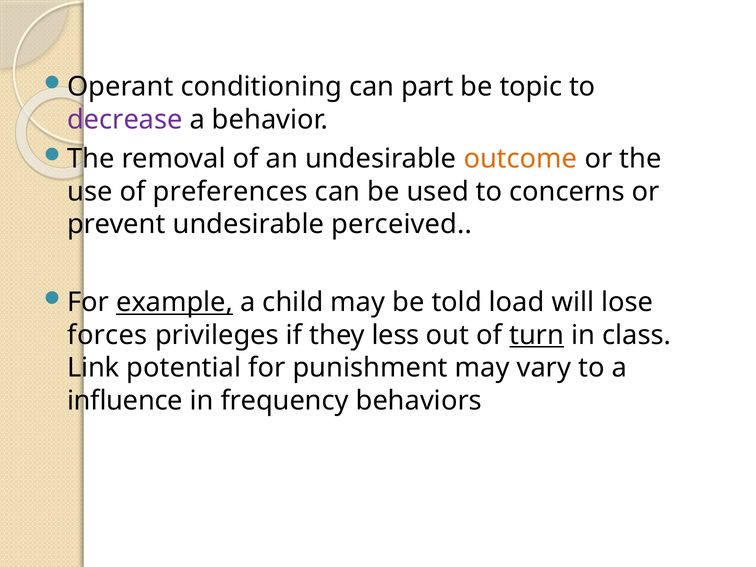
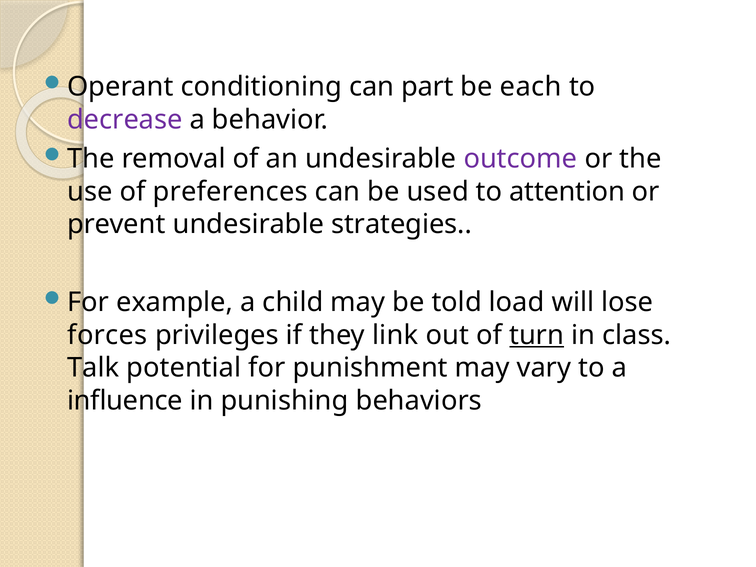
topic: topic -> each (531, 87)
outcome colour: orange -> purple (520, 159)
concerns: concerns -> attention (567, 192)
perceived: perceived -> strategies (402, 224)
example underline: present -> none (175, 302)
less: less -> link (395, 335)
Link: Link -> Talk (93, 368)
frequency: frequency -> punishing (285, 401)
